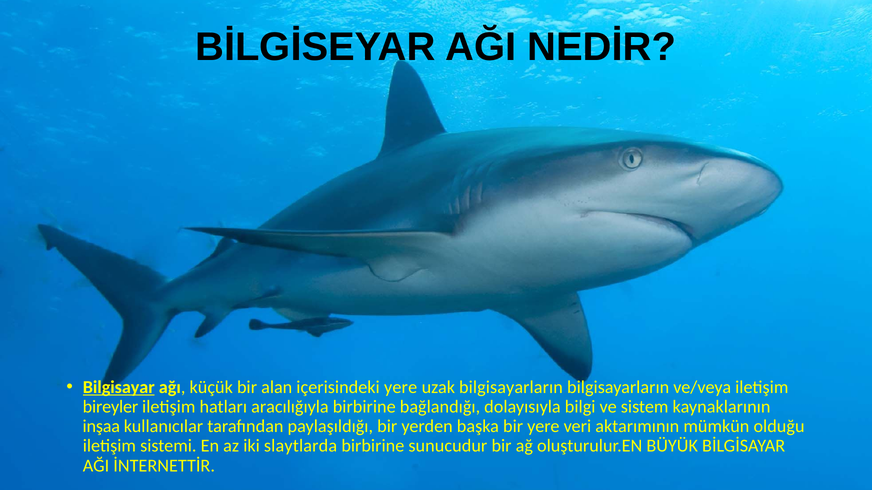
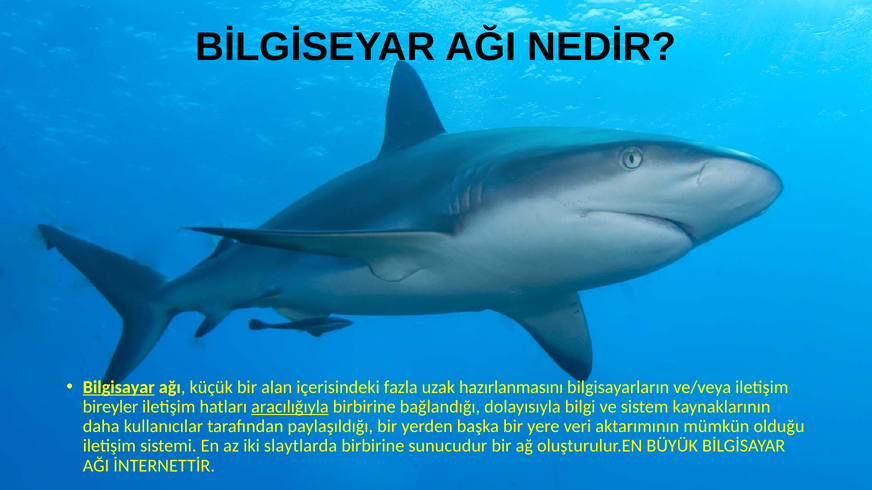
içerisindeki yere: yere -> fazla (401, 387)
uzak bilgisayarların: bilgisayarların -> hazırlanmasını (511, 387)
aracılığıyla underline: none -> present (290, 407)
inşaa: inşaa -> daha (101, 427)
